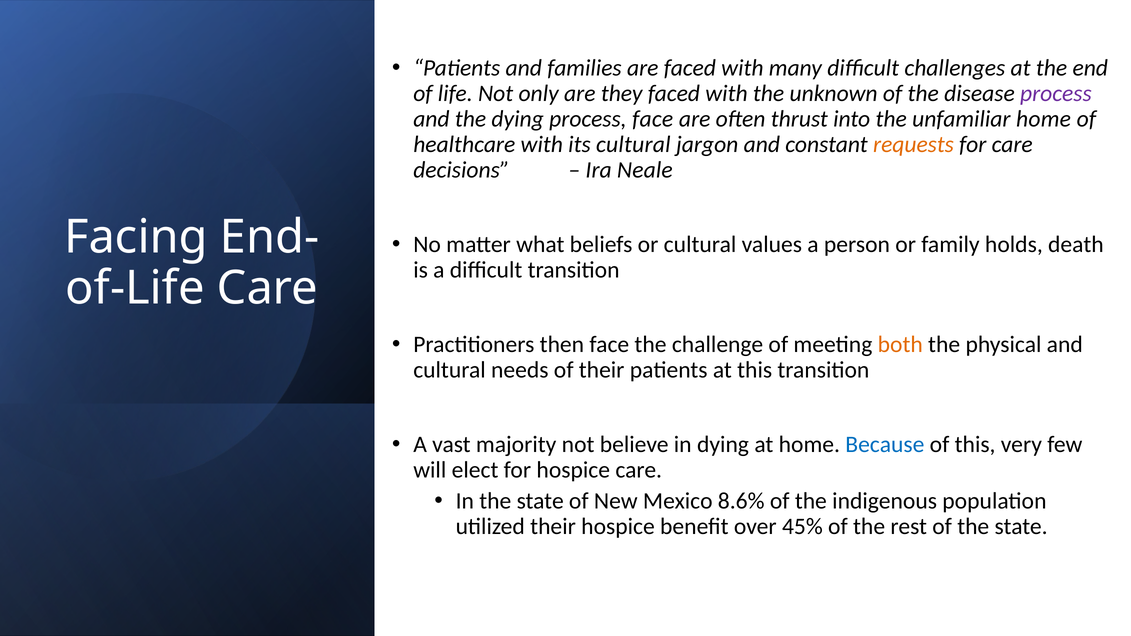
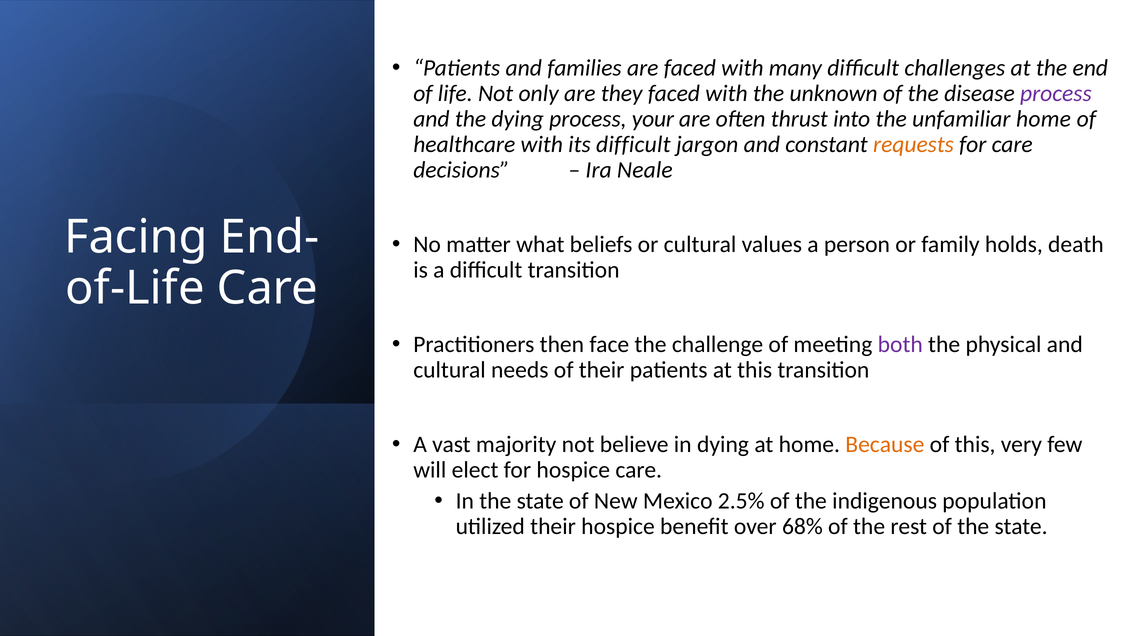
process face: face -> your (653, 119)
its cultural: cultural -> difficult (633, 144)
both colour: orange -> purple (900, 344)
Because colour: blue -> orange (885, 444)
8.6%: 8.6% -> 2.5% (741, 501)
45%: 45% -> 68% (802, 527)
